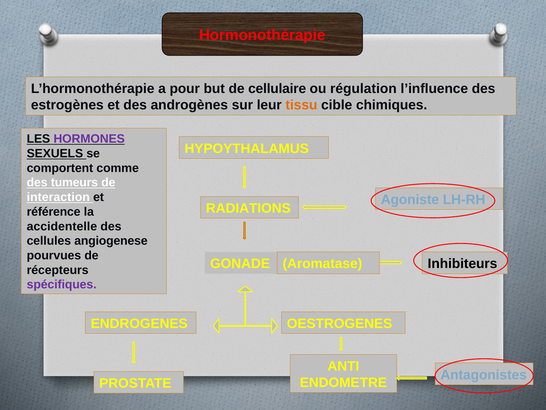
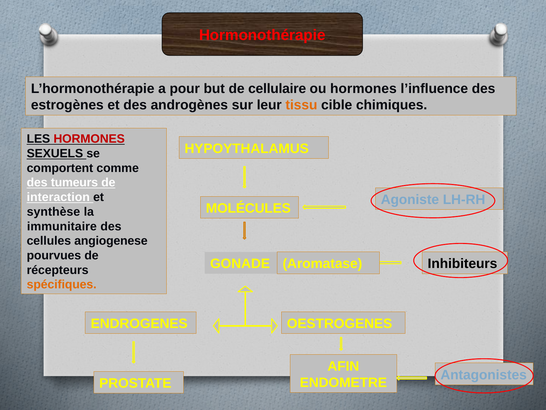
ou régulation: régulation -> hormones (363, 89)
HORMONES colour: purple -> red (89, 139)
RADIATIONS: RADIATIONS -> MOLÉCULES (248, 208)
référence: référence -> synthèse (53, 212)
accidentelle: accidentelle -> immunitaire (62, 226)
spécifiques colour: purple -> orange (62, 284)
ANTI: ANTI -> AFIN (343, 366)
